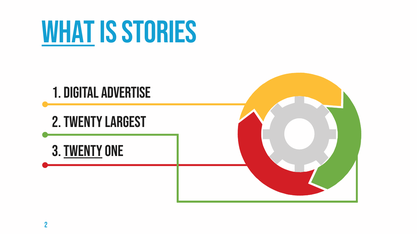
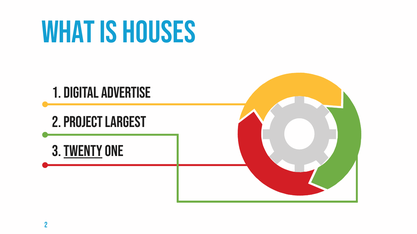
What underline: present -> none (68, 32)
stories: stories -> houses (159, 32)
2 Twenty: Twenty -> Project (83, 122)
